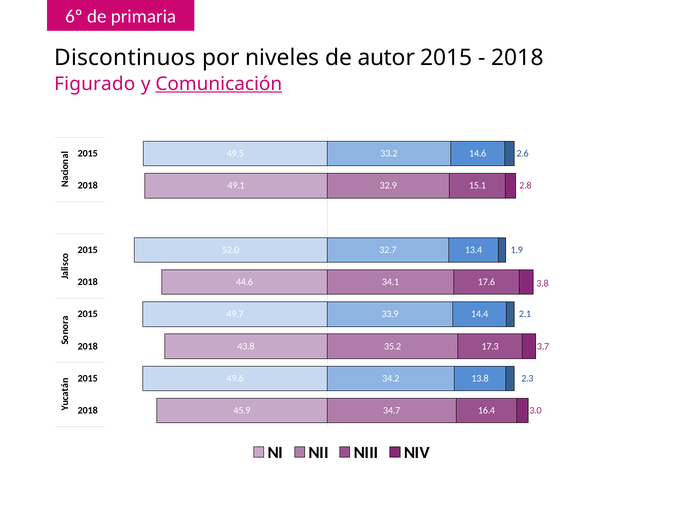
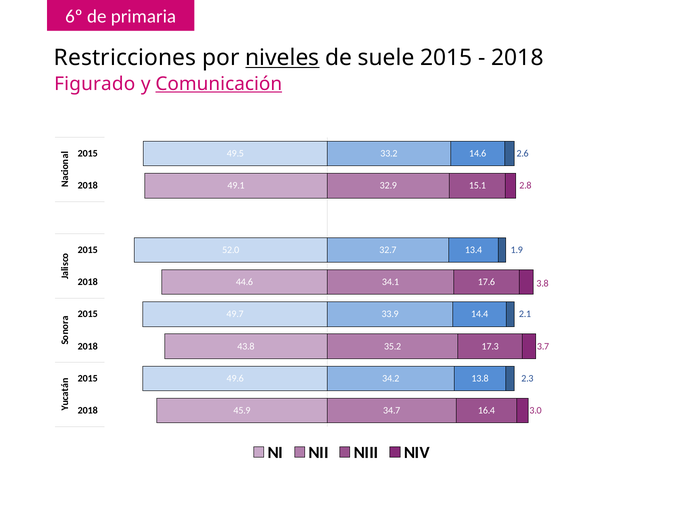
Discontinuos: Discontinuos -> Restricciones (125, 58)
niveles underline: none -> present (282, 58)
autor: autor -> suele (386, 58)
